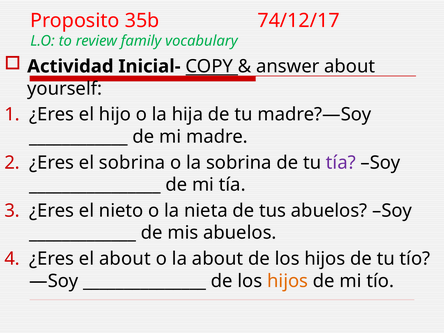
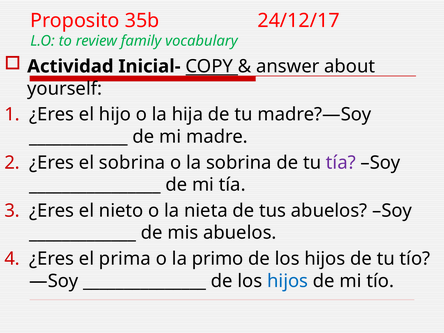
74/12/17: 74/12/17 -> 24/12/17 (299, 21)
el about: about -> prima (125, 259)
la about: about -> primo (218, 259)
hijos colour: orange -> blue (288, 281)
